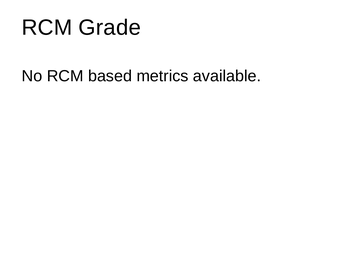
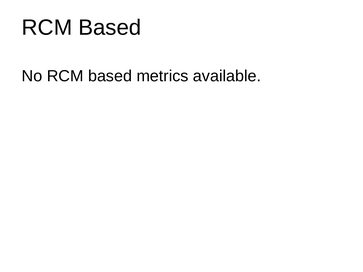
Grade: Grade -> Based (110, 28)
